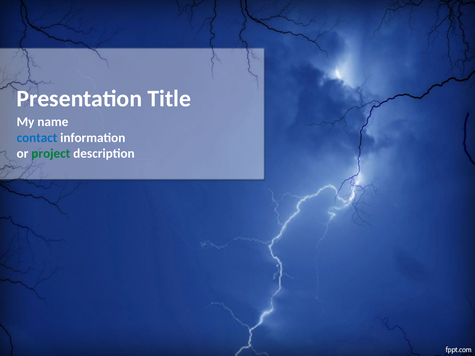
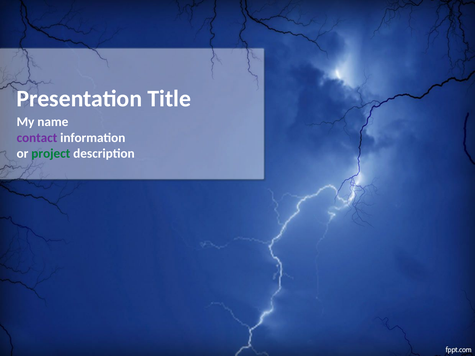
contact colour: blue -> purple (37, 138)
